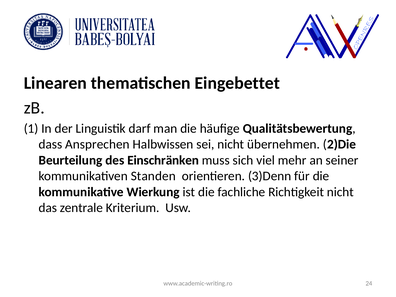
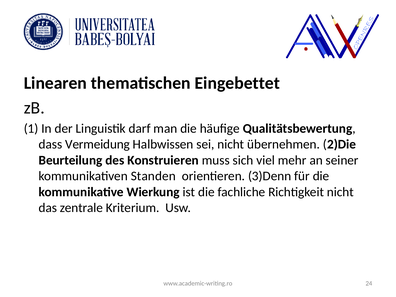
Ansprechen: Ansprechen -> Vermeidung (97, 144)
Einschränken: Einschränken -> Konstruieren (163, 160)
